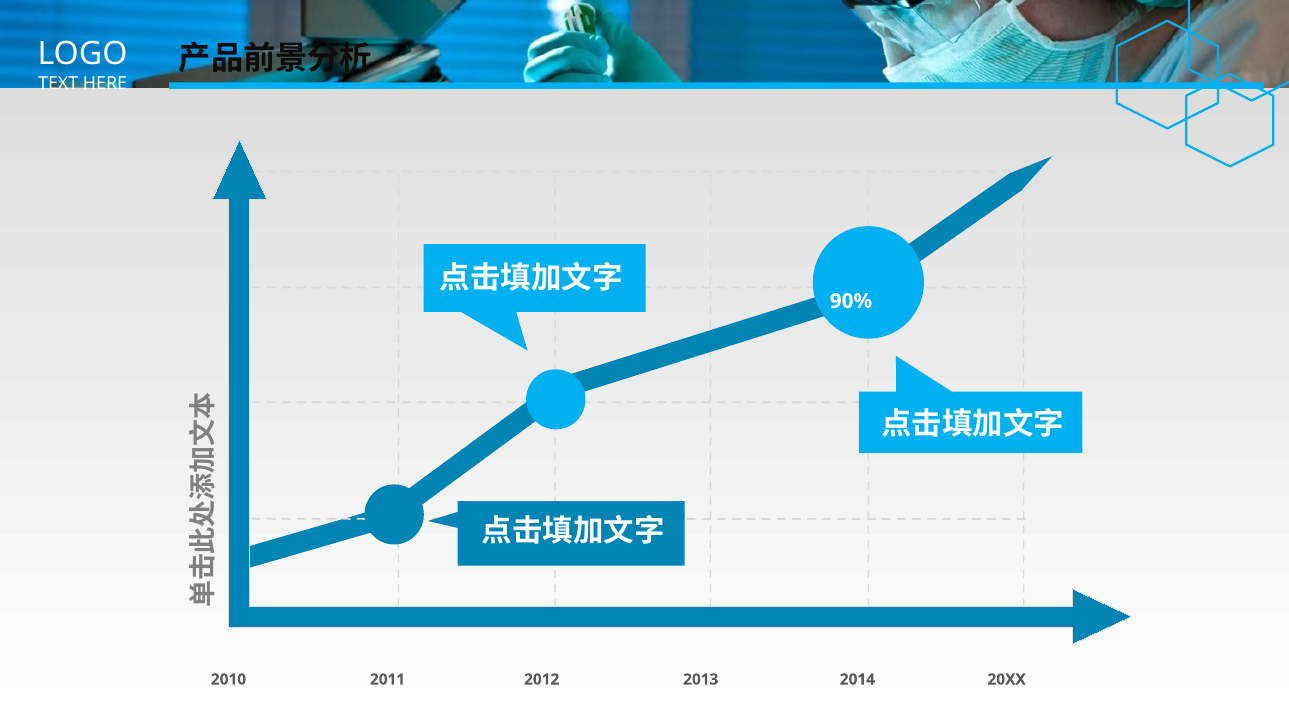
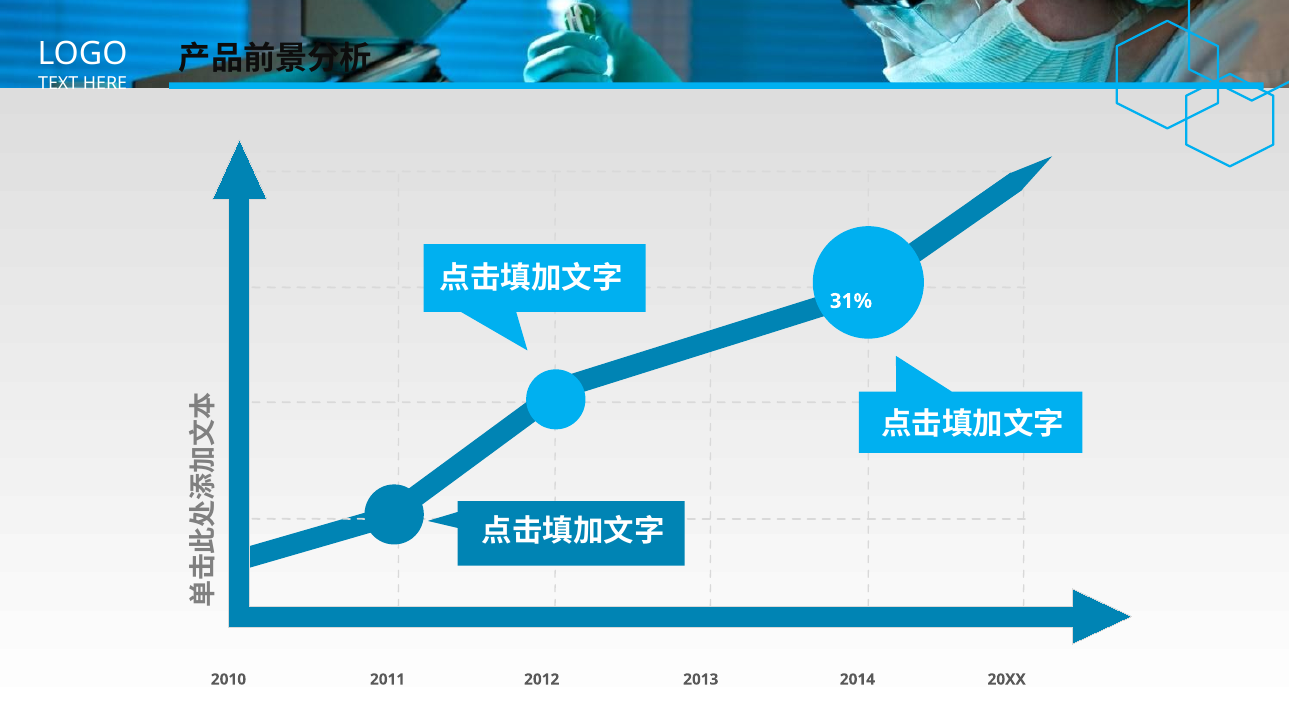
90%: 90% -> 31% (851, 301)
